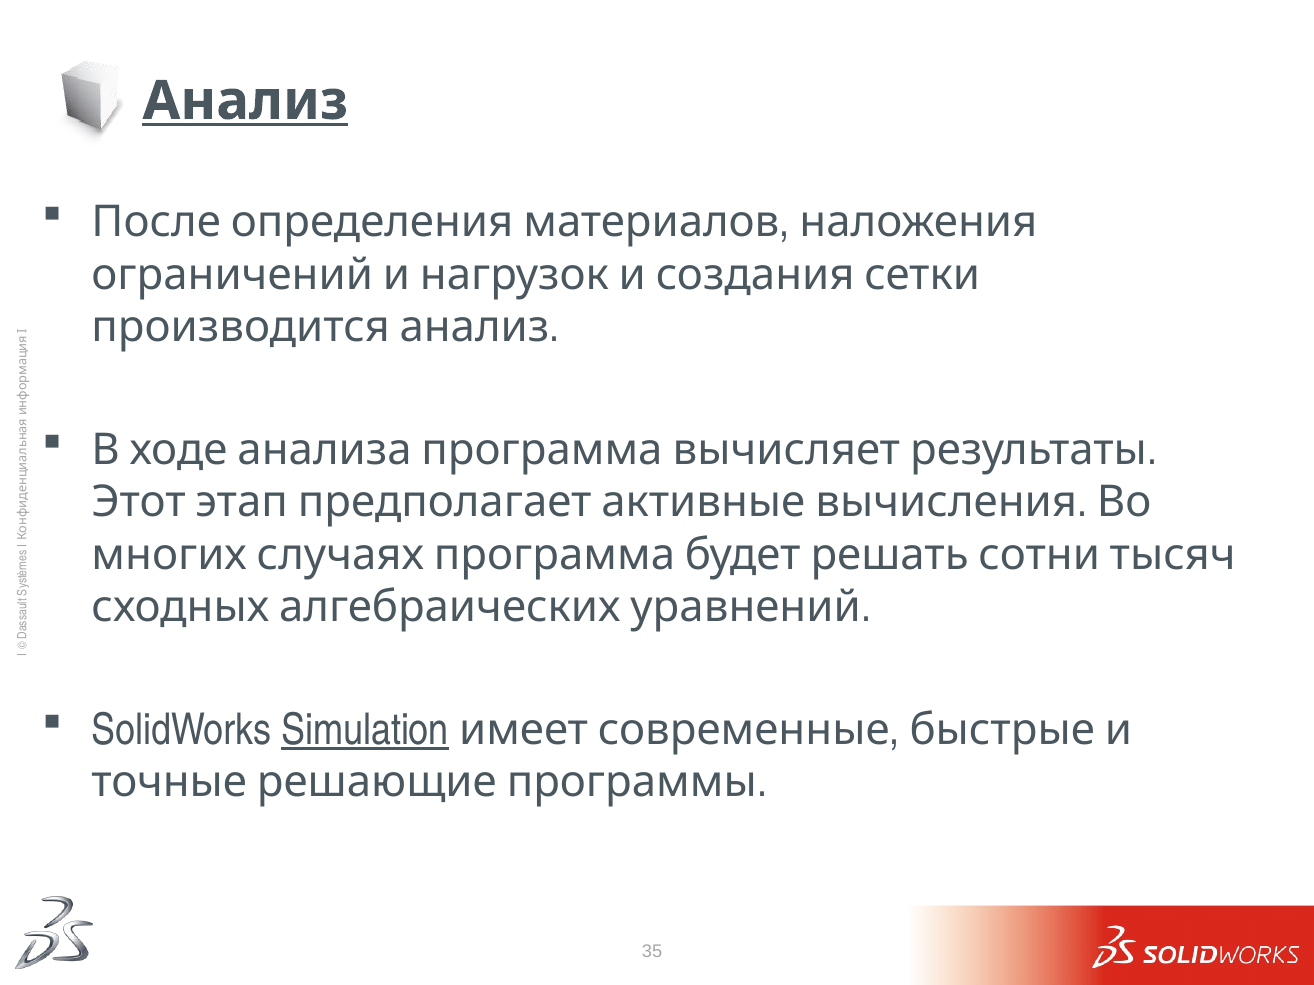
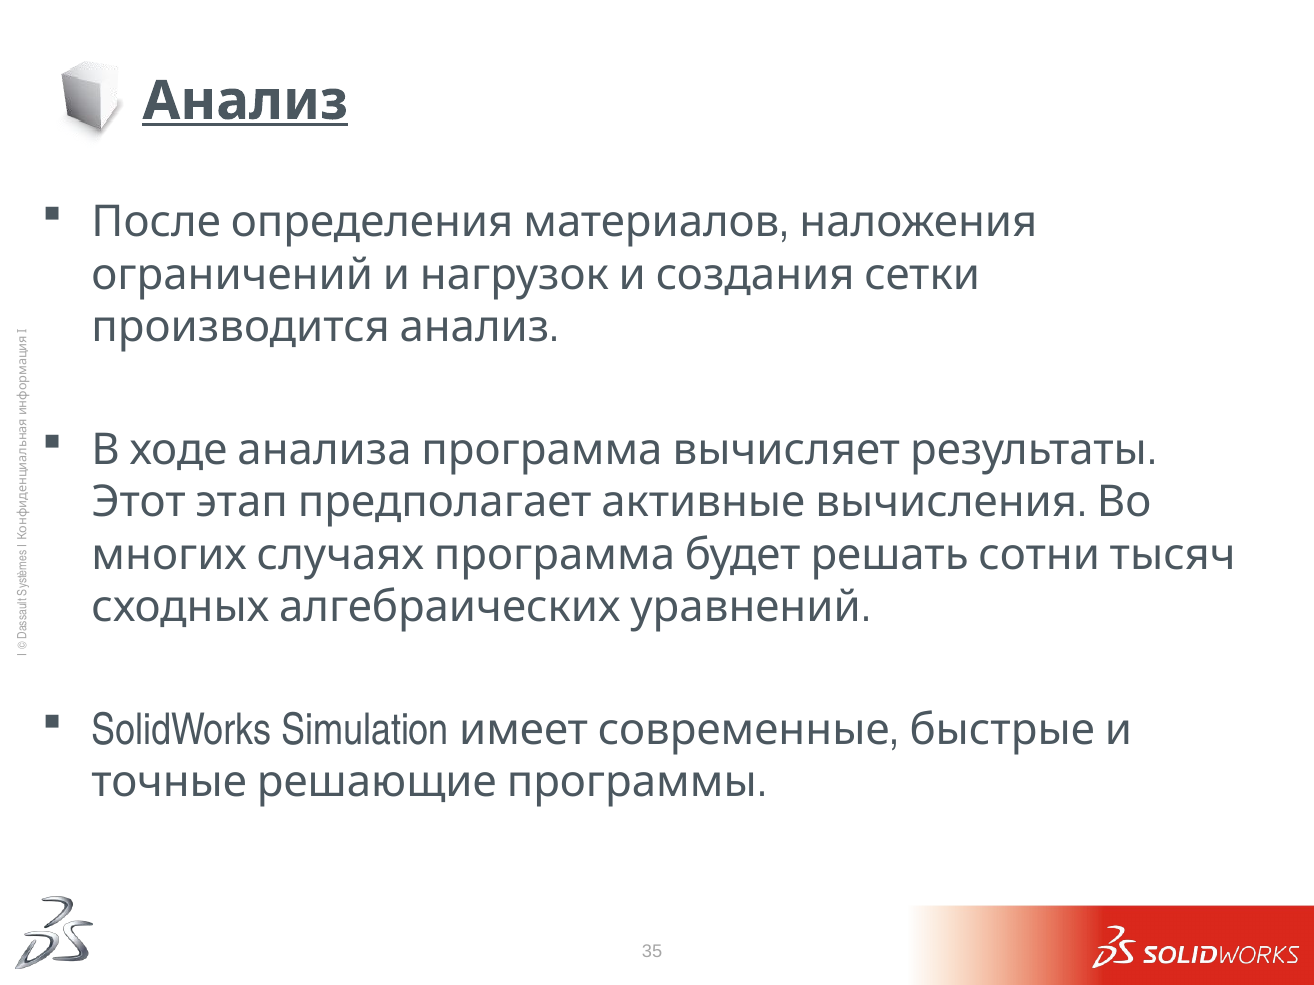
Simulation underline: present -> none (365, 730)
